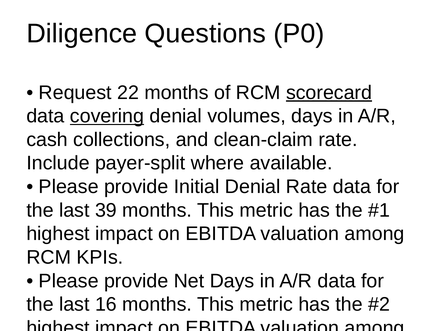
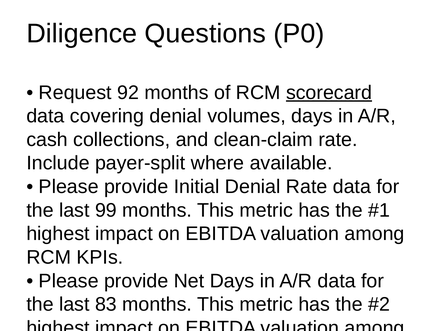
22: 22 -> 92 (128, 92)
covering underline: present -> none (107, 116)
39: 39 -> 99 (106, 210)
16: 16 -> 83 (106, 304)
